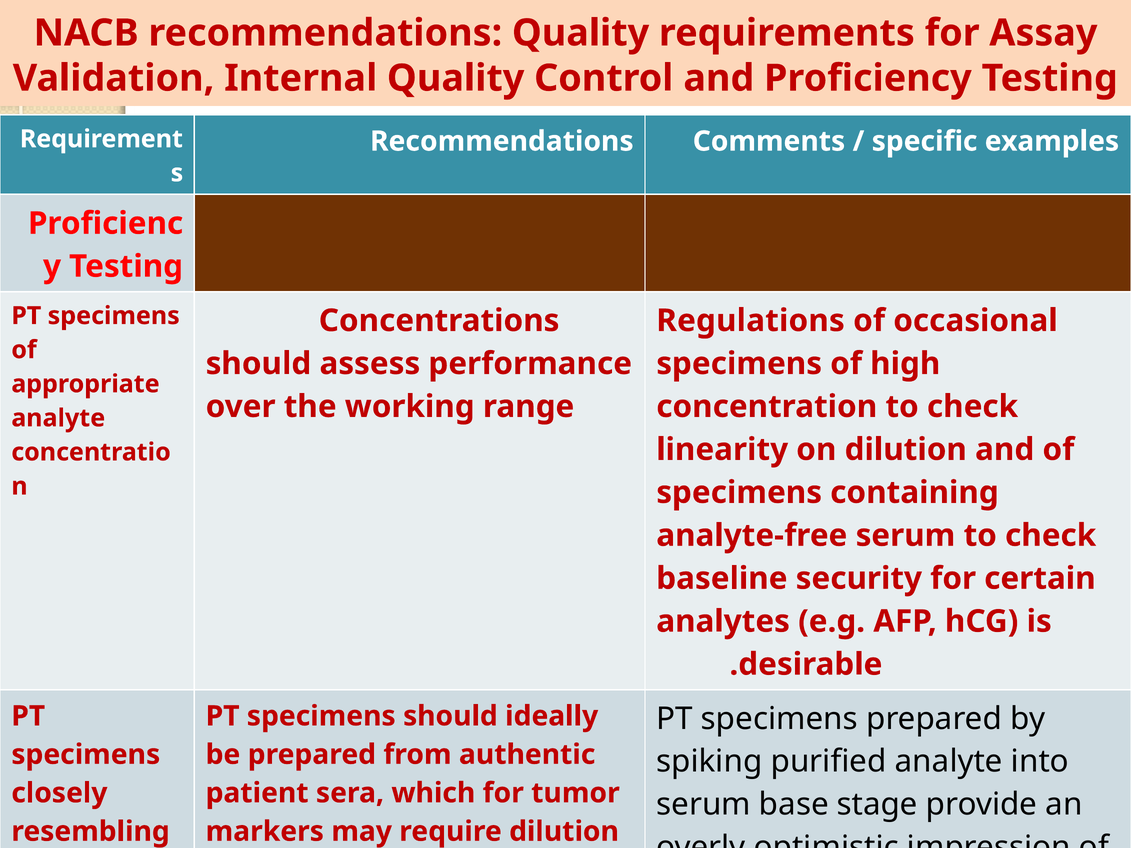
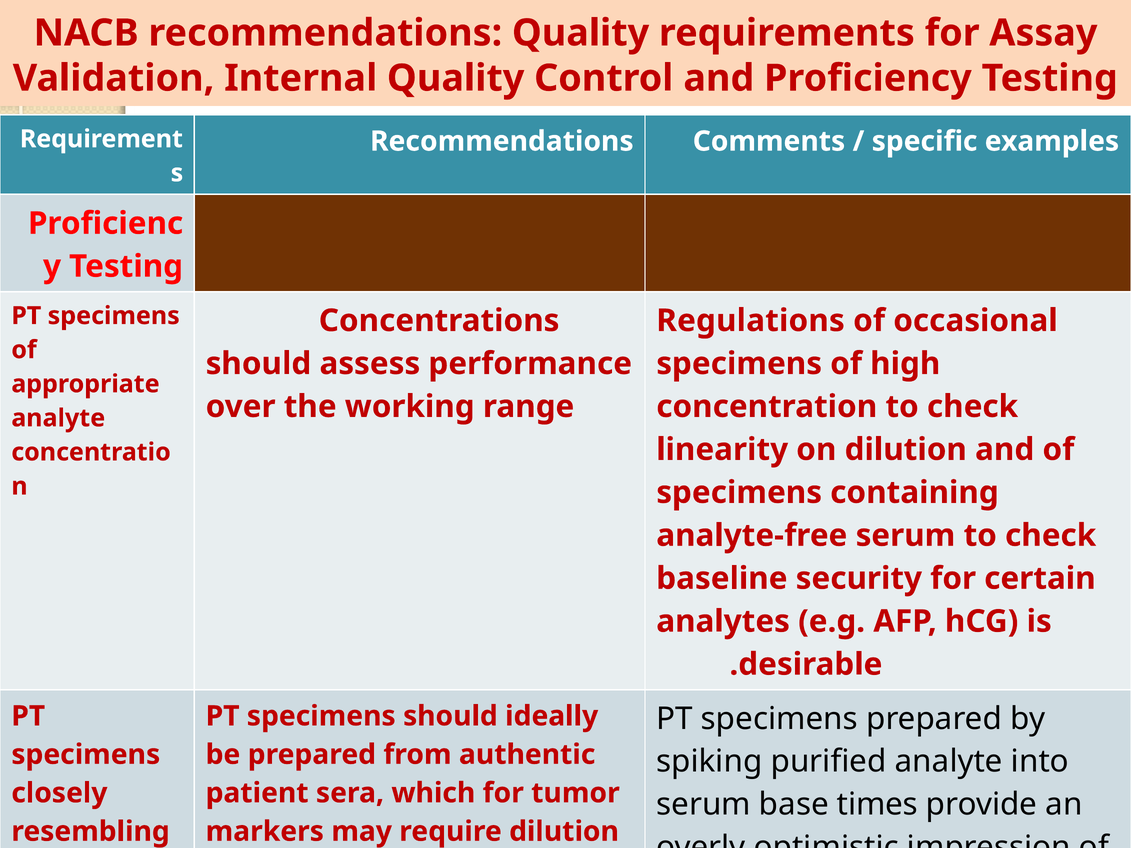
stage: stage -> times (877, 805)
